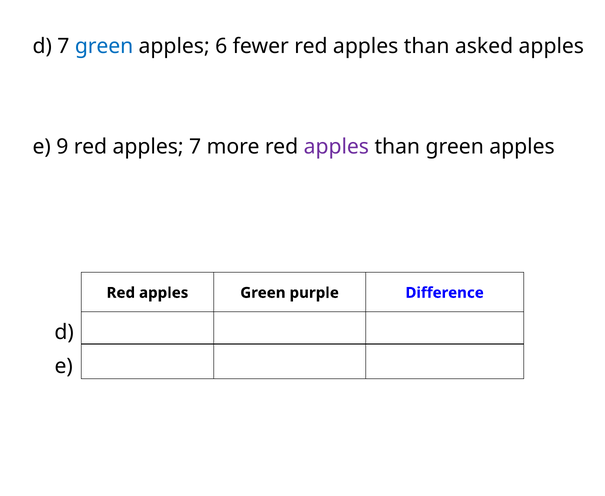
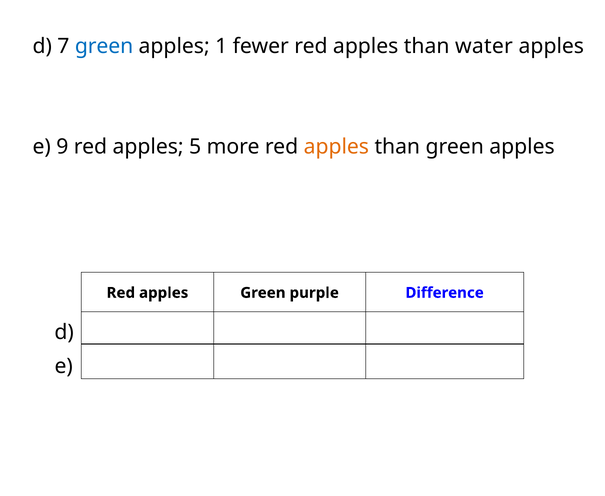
6: 6 -> 1 (221, 46)
asked: asked -> water (484, 46)
apples 7: 7 -> 5 (195, 147)
apples colour: purple -> orange (336, 147)
